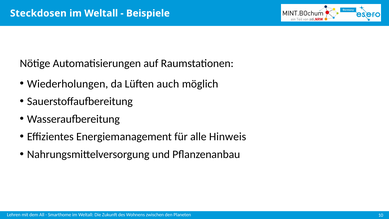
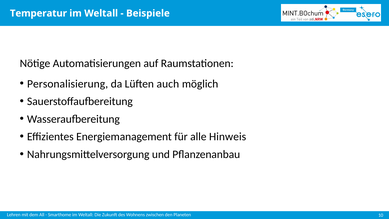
Steckdosen: Steckdosen -> Temperatur (38, 13)
Wiederholungen: Wiederholungen -> Personalisierung (68, 84)
